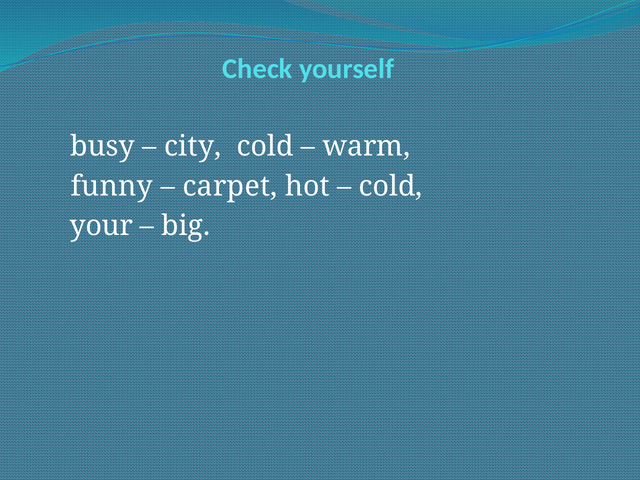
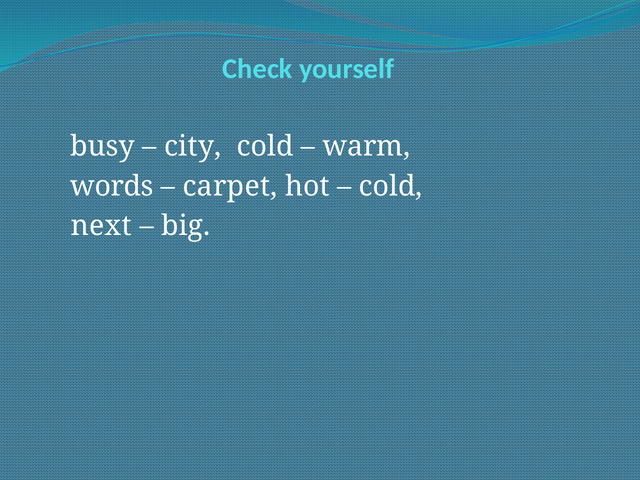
funny: funny -> words (112, 186)
your: your -> next (101, 226)
